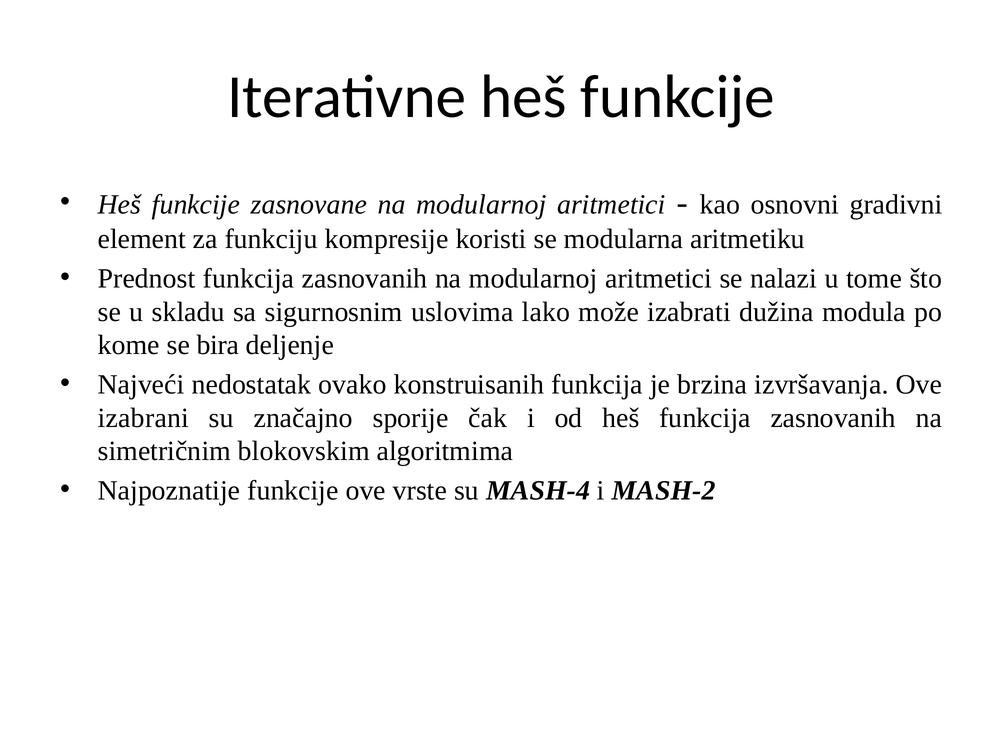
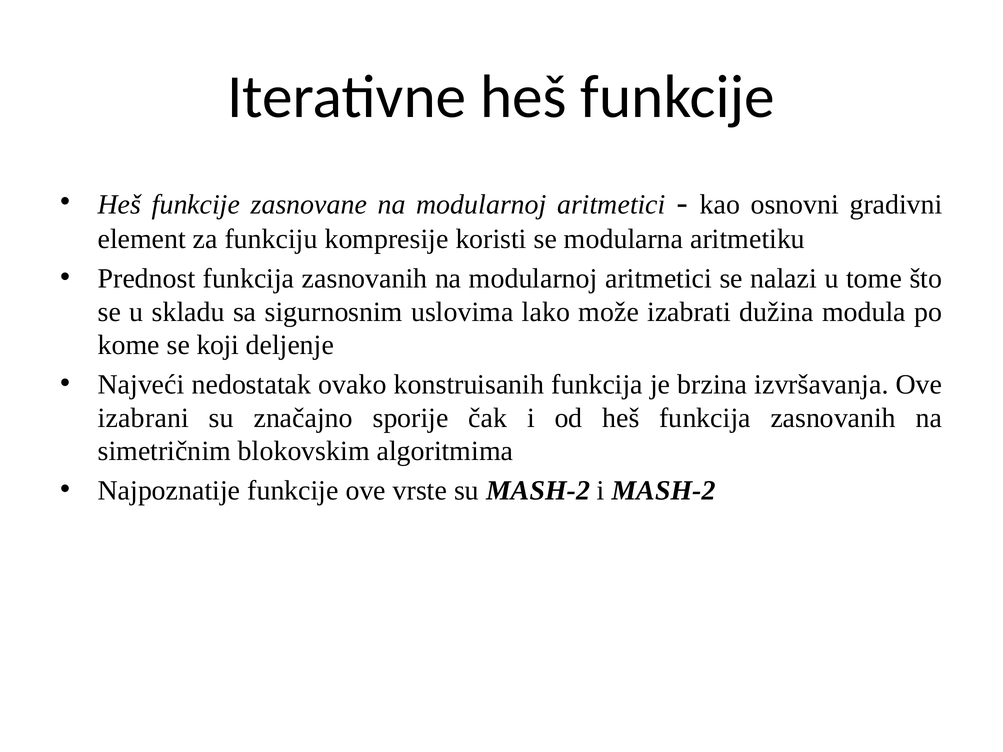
bira: bira -> koji (218, 345)
su MASH-4: MASH-4 -> MASH-2 (538, 490)
